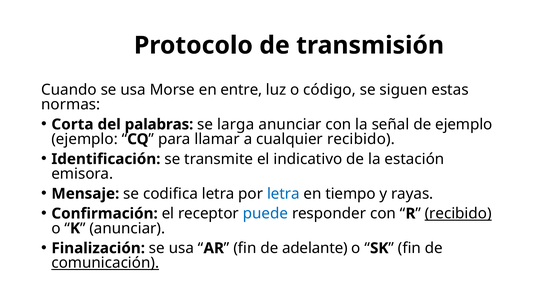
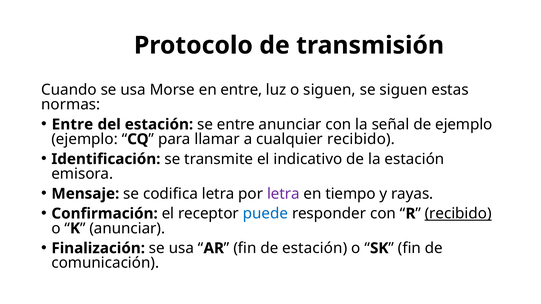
o código: código -> siguen (330, 90)
Corta: Corta -> Entre (72, 125)
del palabras: palabras -> estación (159, 125)
se larga: larga -> entre (236, 125)
letra colour: blue -> purple (283, 194)
de adelante: adelante -> estación (315, 248)
comunicación underline: present -> none (105, 263)
